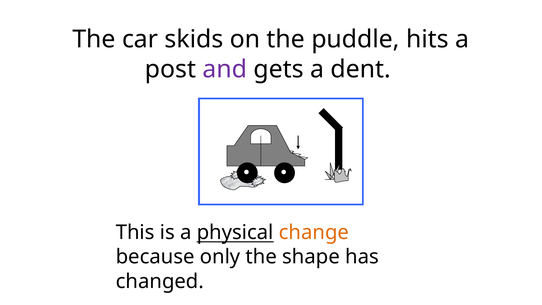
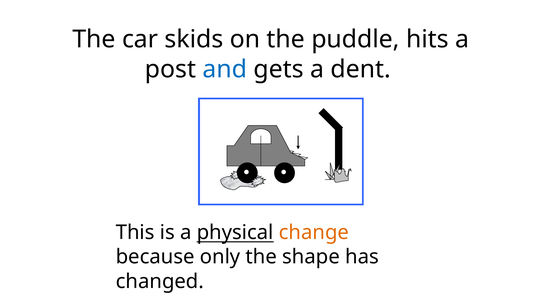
and colour: purple -> blue (225, 69)
